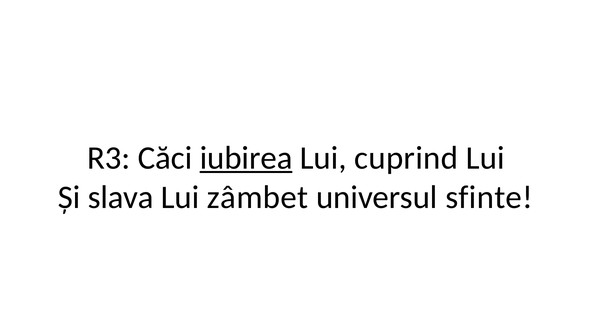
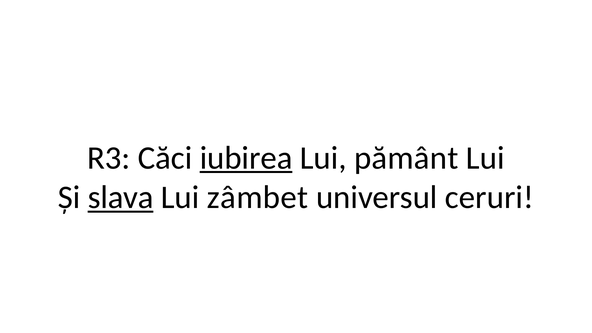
cuprind: cuprind -> pământ (406, 158)
slava underline: none -> present (121, 197)
sfinte: sfinte -> ceruri (489, 197)
